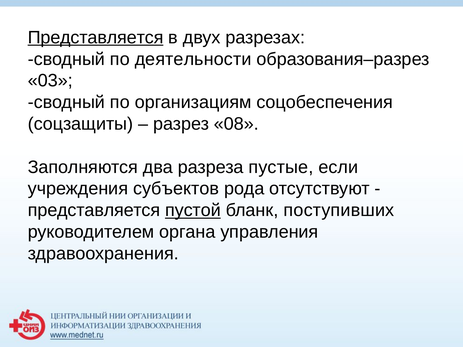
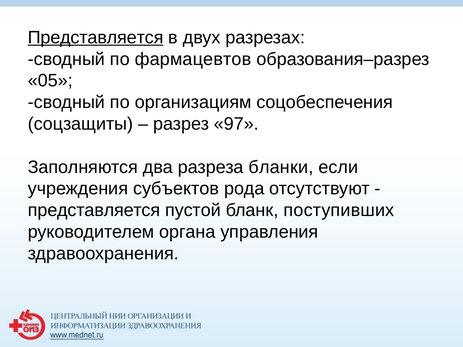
деятельности: деятельности -> фармацевтов (193, 59)
03: 03 -> 05 (50, 81)
08: 08 -> 97 (236, 124)
пустые: пустые -> бланки (281, 167)
пустой underline: present -> none (193, 210)
